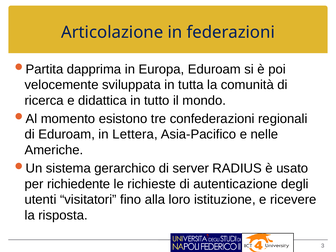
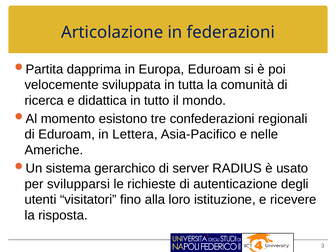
richiedente: richiedente -> svilupparsi (79, 184)
